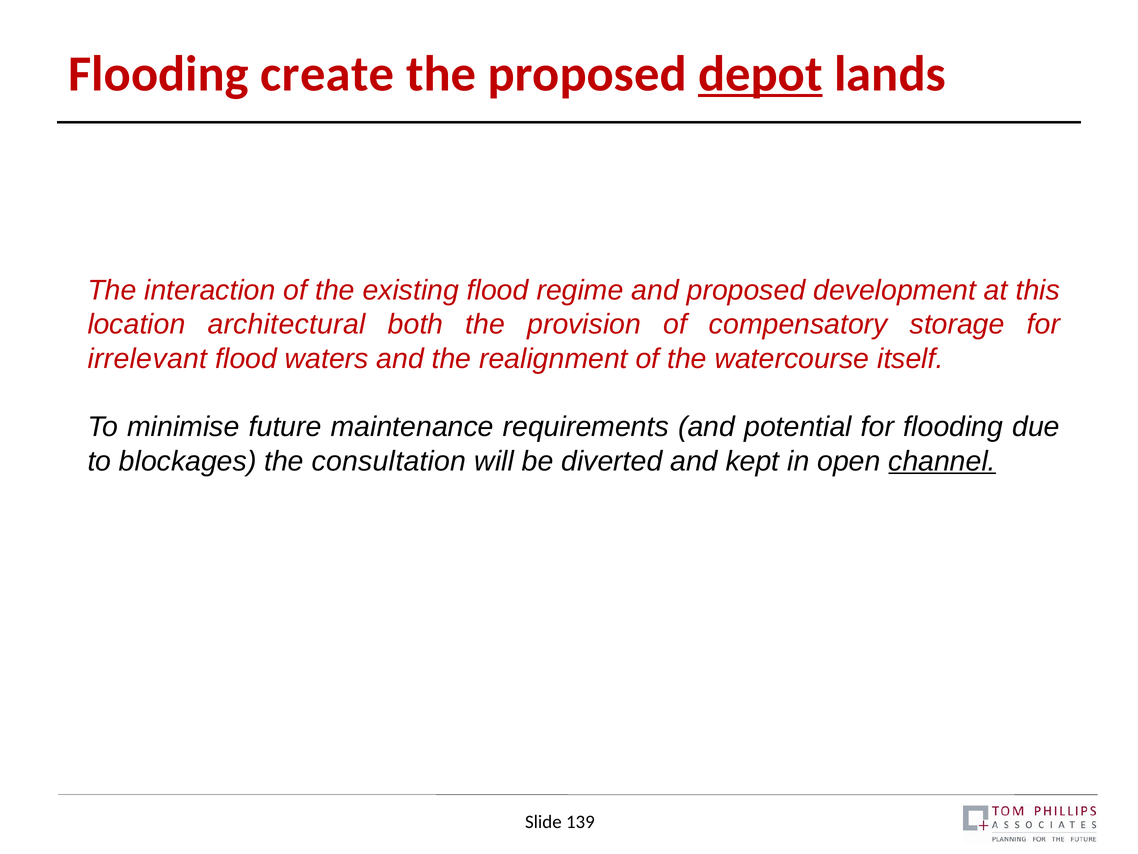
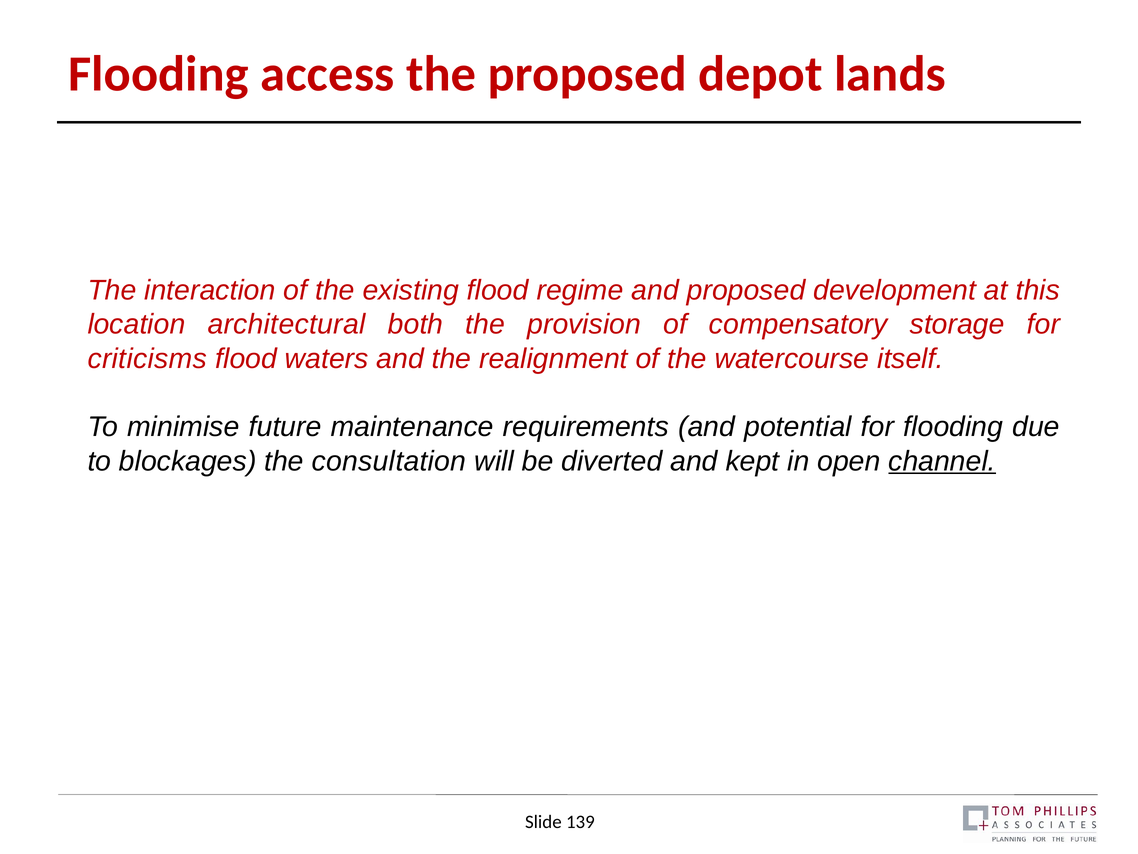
create: create -> access (327, 74)
depot underline: present -> none (760, 74)
irrelevant: irrelevant -> criticisms (147, 358)
